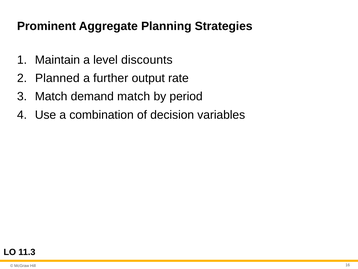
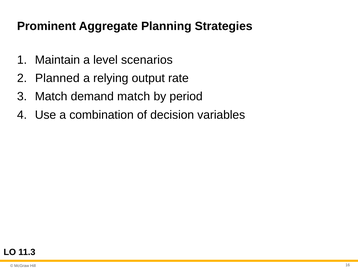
discounts: discounts -> scenarios (147, 60)
further: further -> relying (111, 78)
